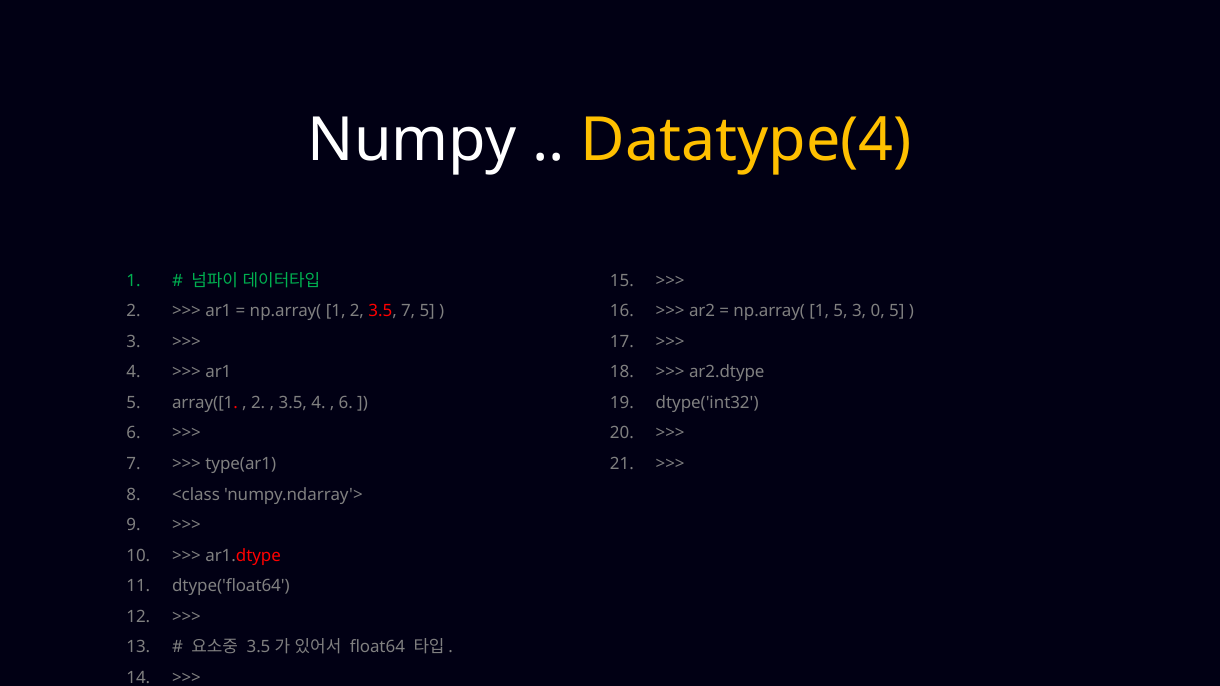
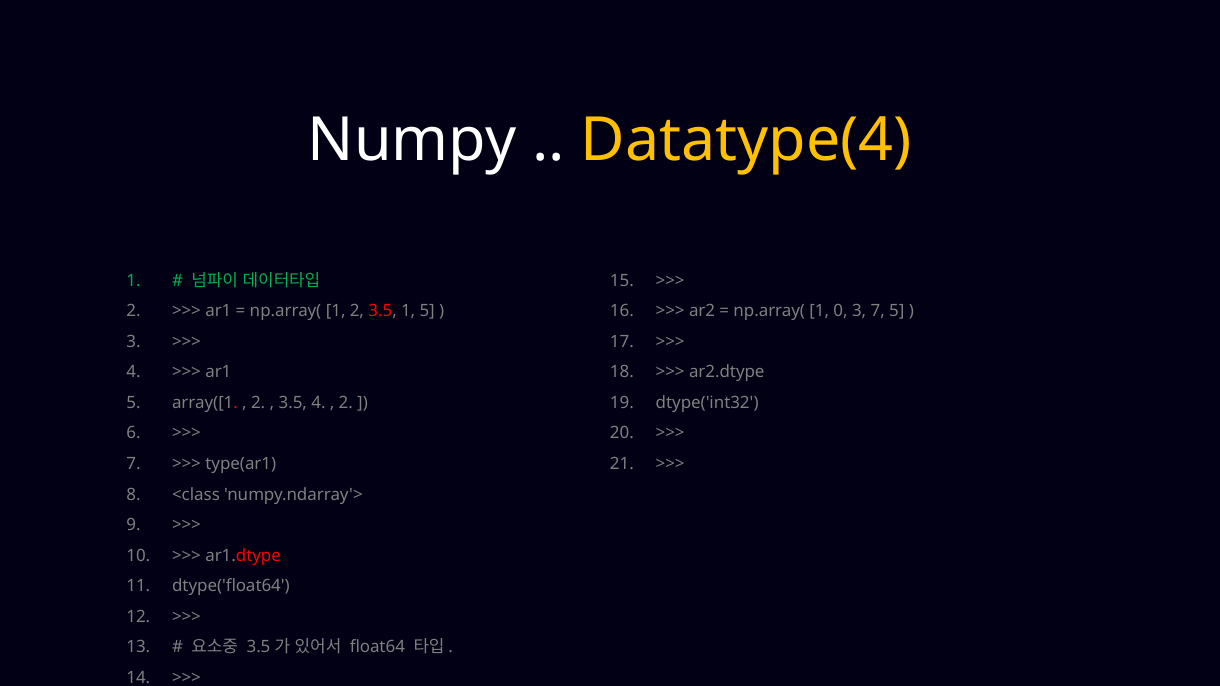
3.5 7: 7 -> 1 (408, 311)
1 5: 5 -> 0 (841, 311)
3 0: 0 -> 7 (878, 311)
6: 6 -> 2 (346, 403)
